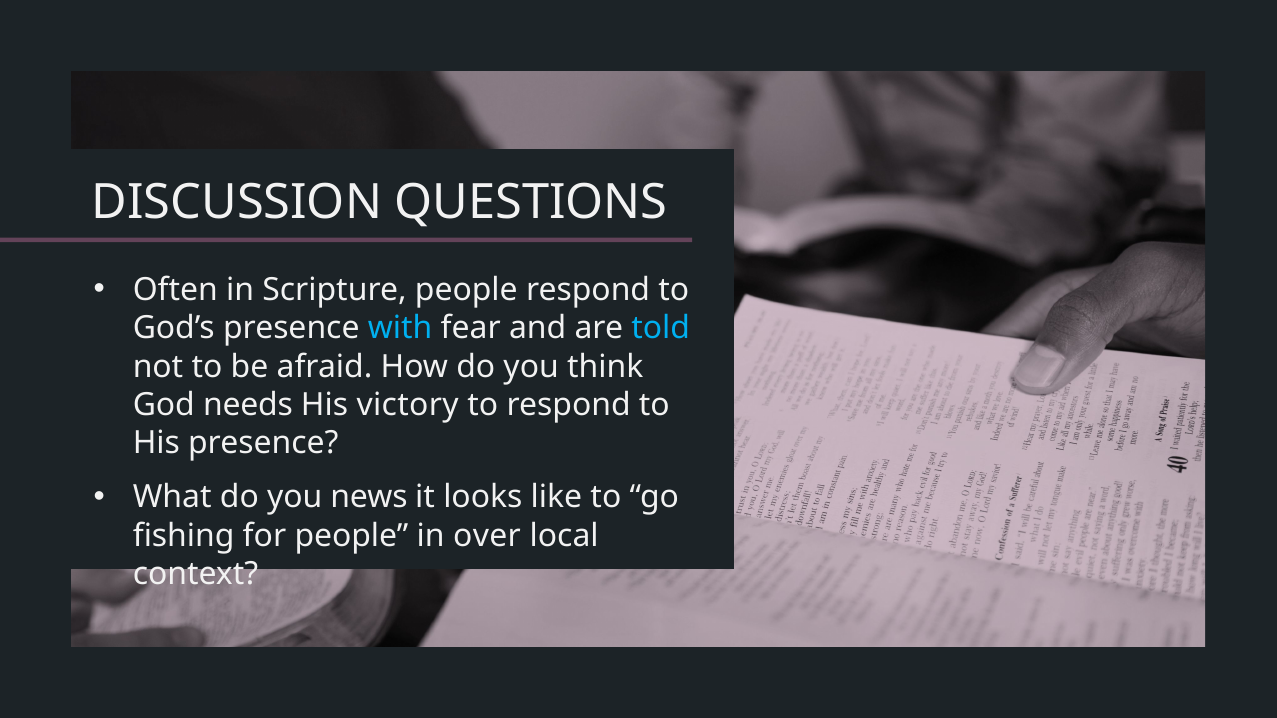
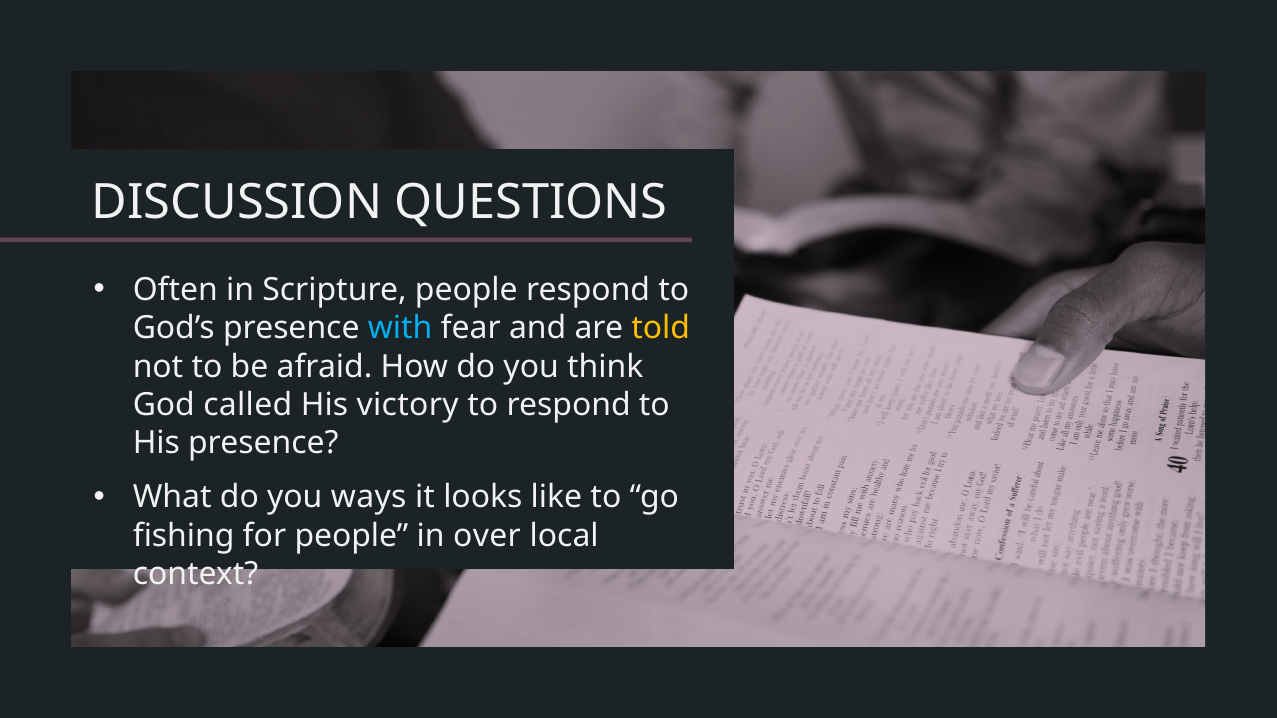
told colour: light blue -> yellow (661, 328)
needs: needs -> called (248, 405)
news: news -> ways (369, 498)
